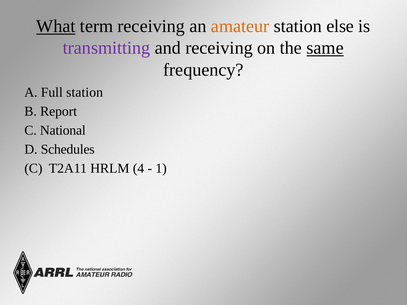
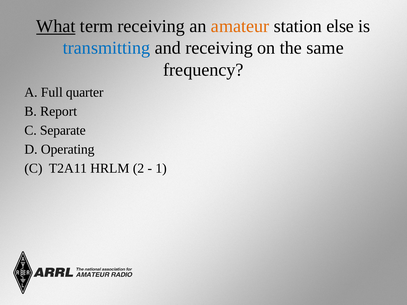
transmitting colour: purple -> blue (107, 48)
same underline: present -> none (325, 48)
Full station: station -> quarter (85, 92)
National: National -> Separate (63, 130)
Schedules: Schedules -> Operating (68, 149)
4: 4 -> 2 (138, 168)
